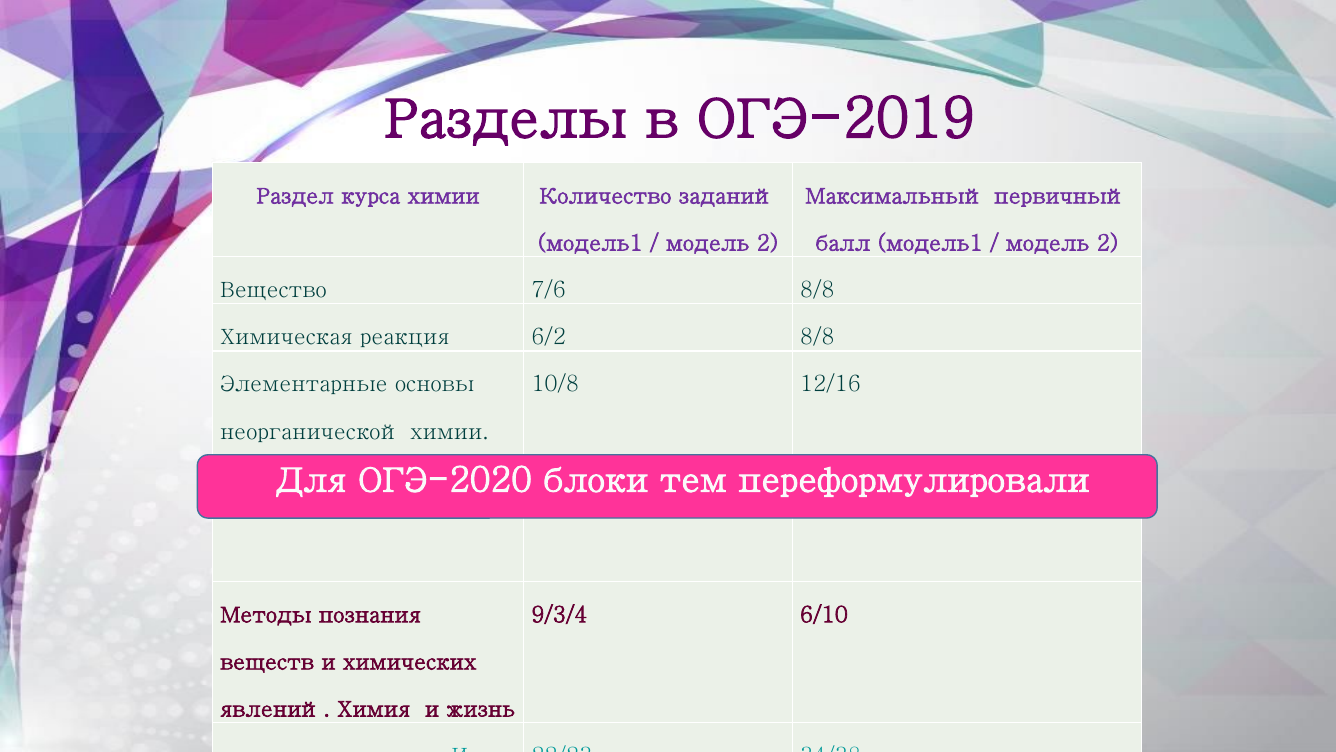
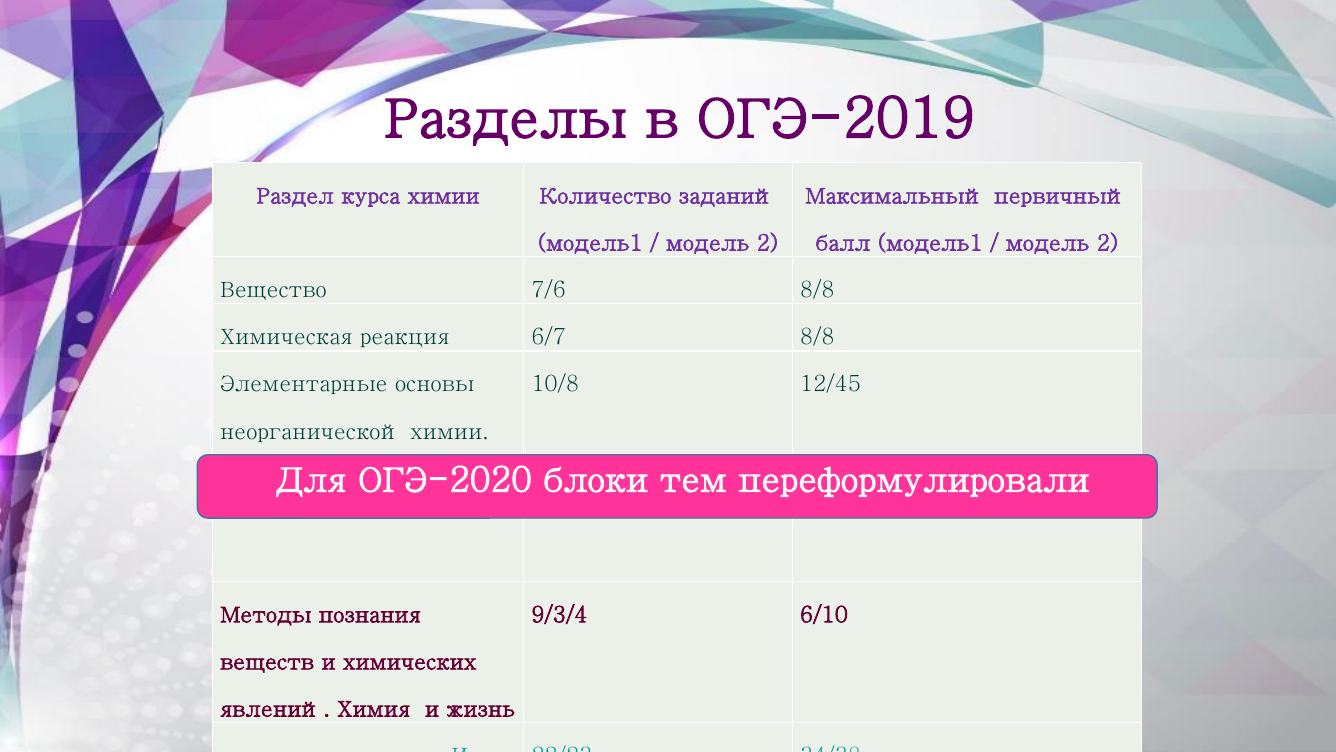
6/2: 6/2 -> 6/7 (549, 337)
12/16: 12/16 -> 12/45 (831, 384)
